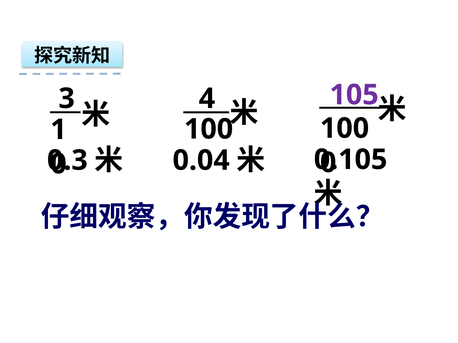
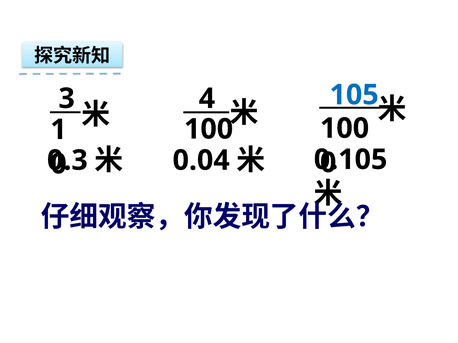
105 colour: purple -> blue (354, 95)
